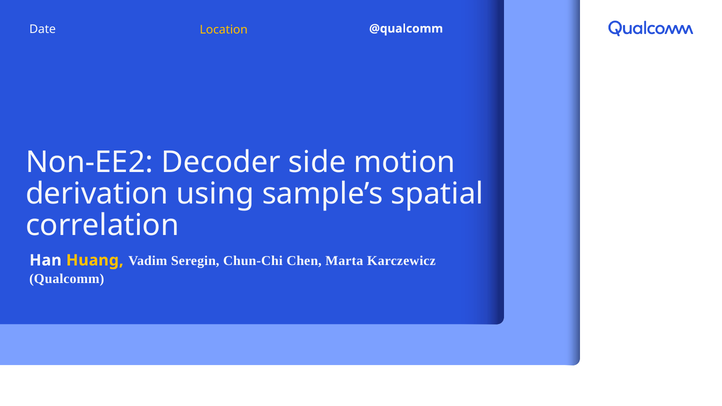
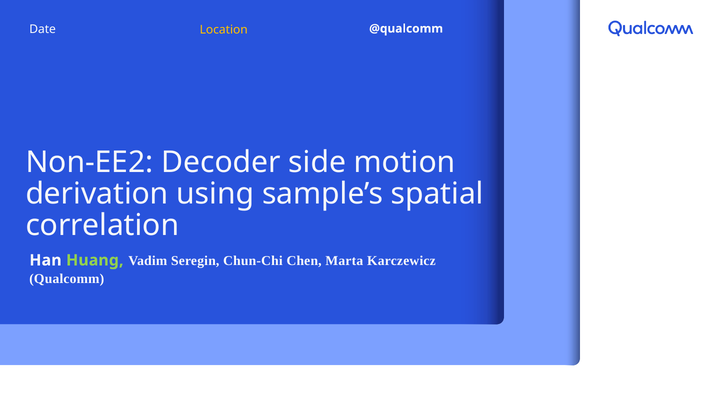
Huang colour: yellow -> light green (95, 260)
